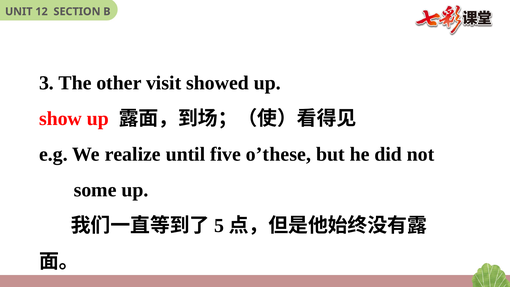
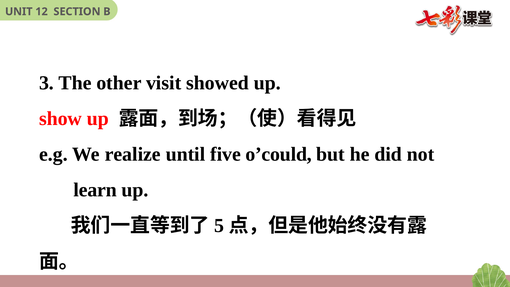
o’these: o’these -> o’could (279, 154)
some: some -> learn (95, 190)
